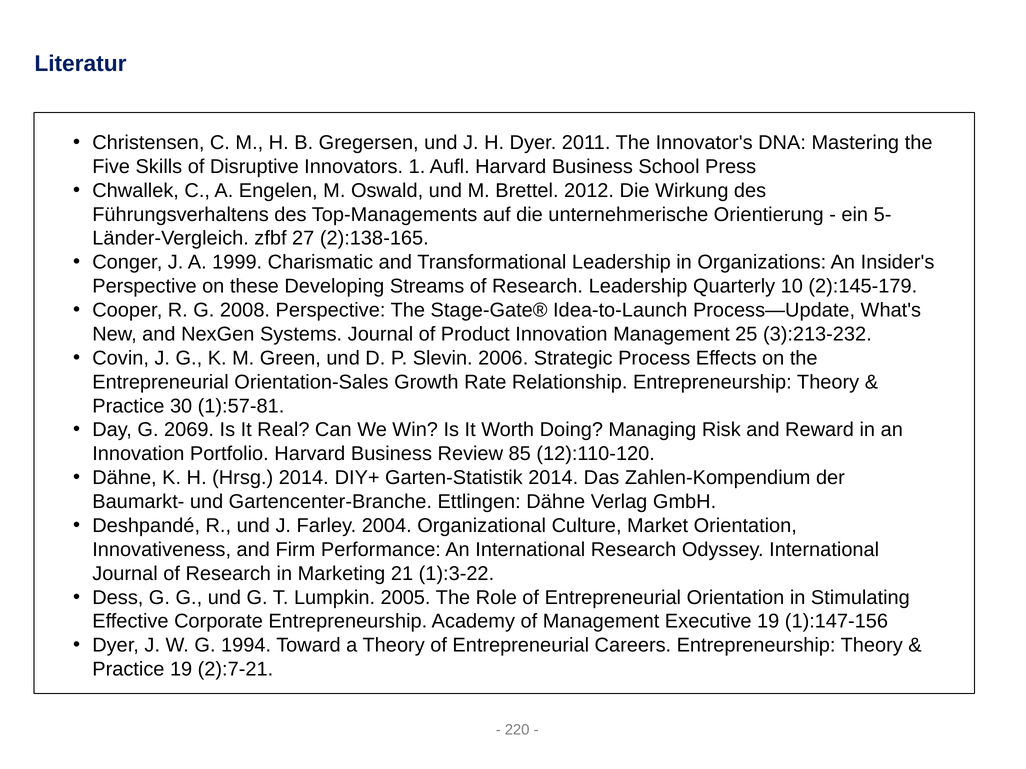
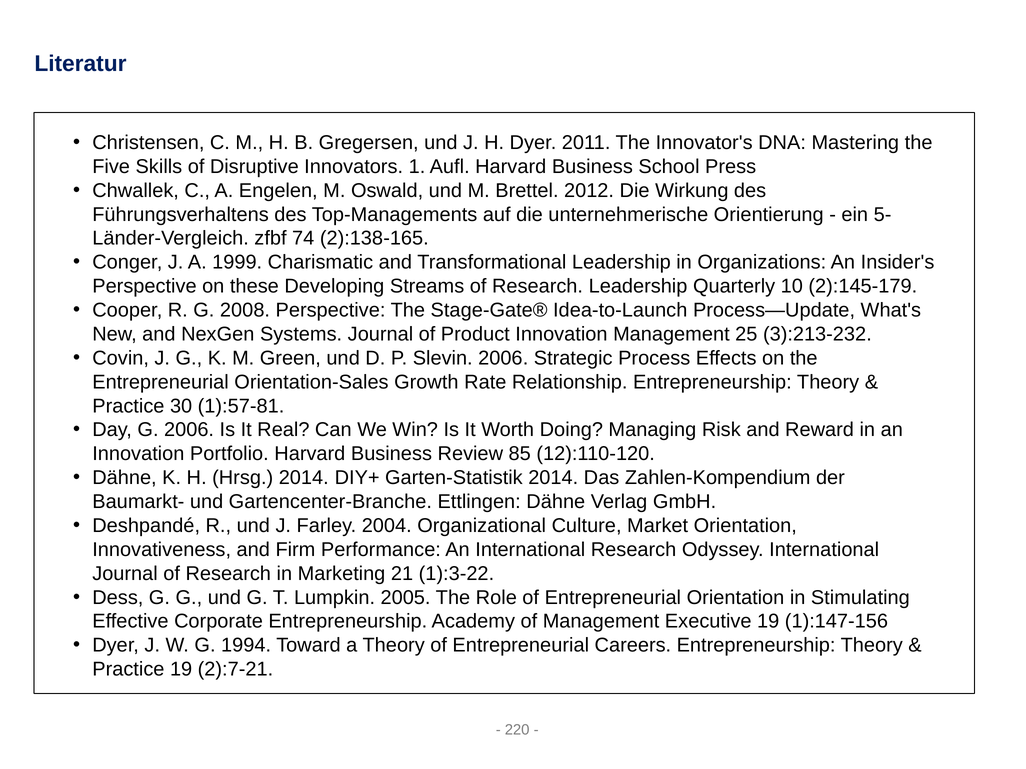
27: 27 -> 74 (303, 239)
G 2069: 2069 -> 2006 (189, 430)
